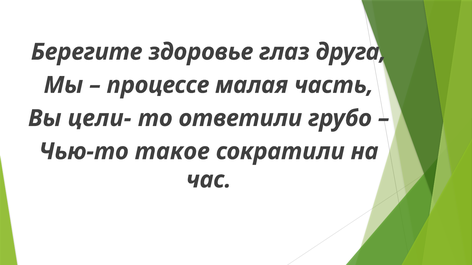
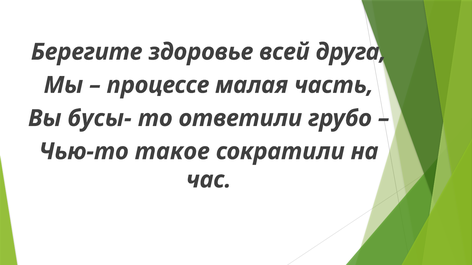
глаз: глаз -> всей (284, 52)
цели-: цели- -> бусы- (100, 118)
